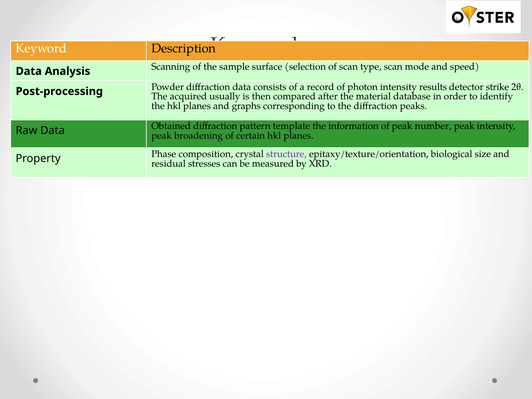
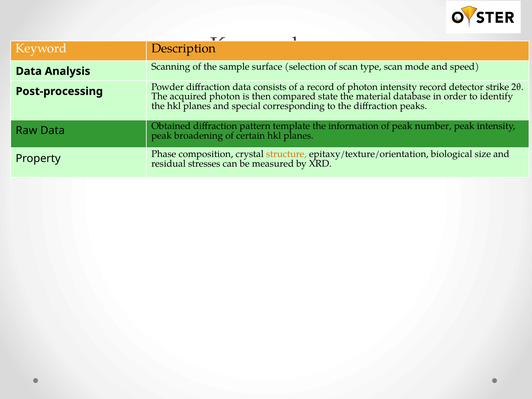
intensity results: results -> record (433, 87)
acquired usually: usually -> photon (225, 96)
after: after -> state (328, 96)
graphs: graphs -> special (246, 106)
structure colour: purple -> orange (286, 154)
